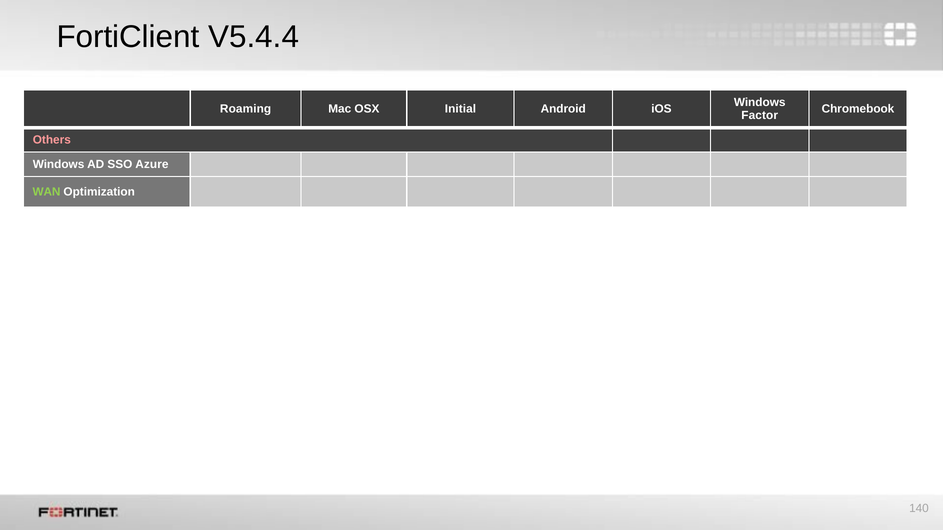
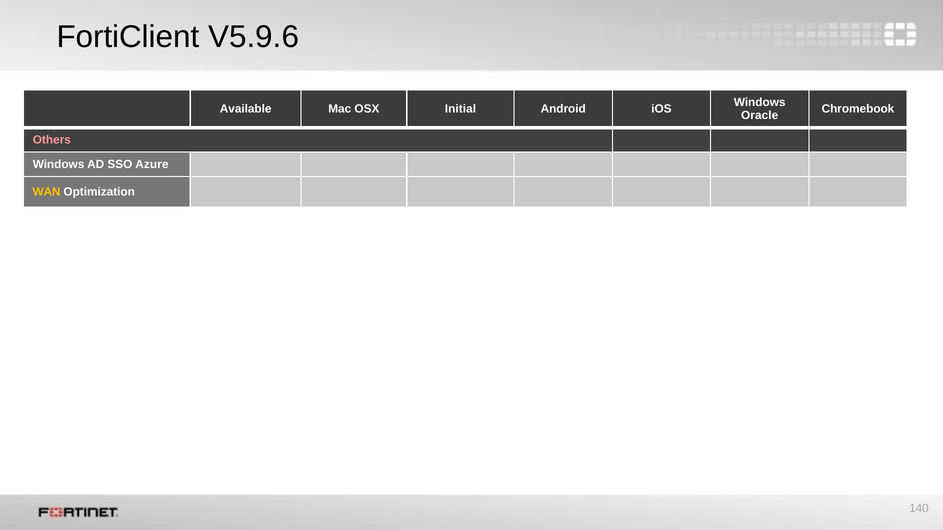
V5.4.4: V5.4.4 -> V5.9.6 (254, 37)
Roaming: Roaming -> Available (246, 109)
Factor: Factor -> Oracle (760, 116)
WAN colour: light green -> yellow (47, 192)
